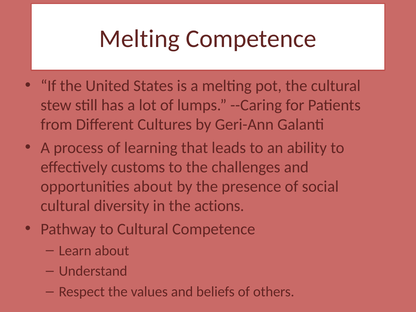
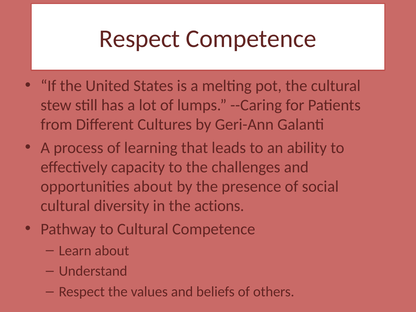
Melting: Melting -> Respect (140, 39)
customs: customs -> capacity (138, 167)
